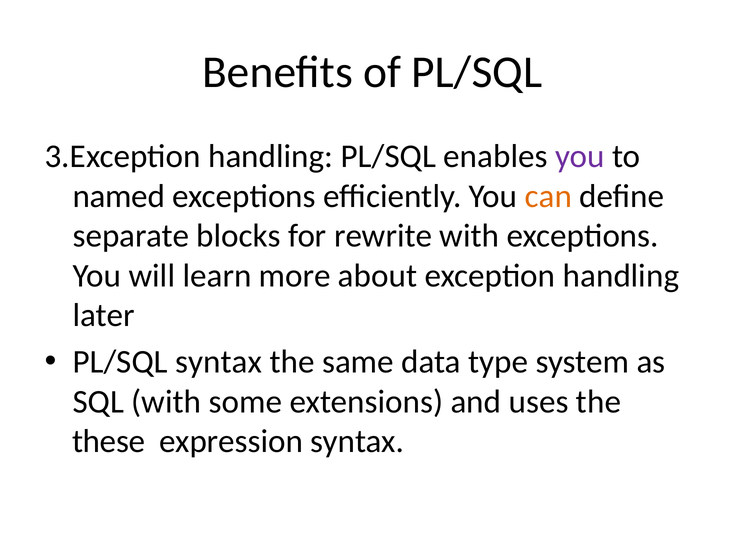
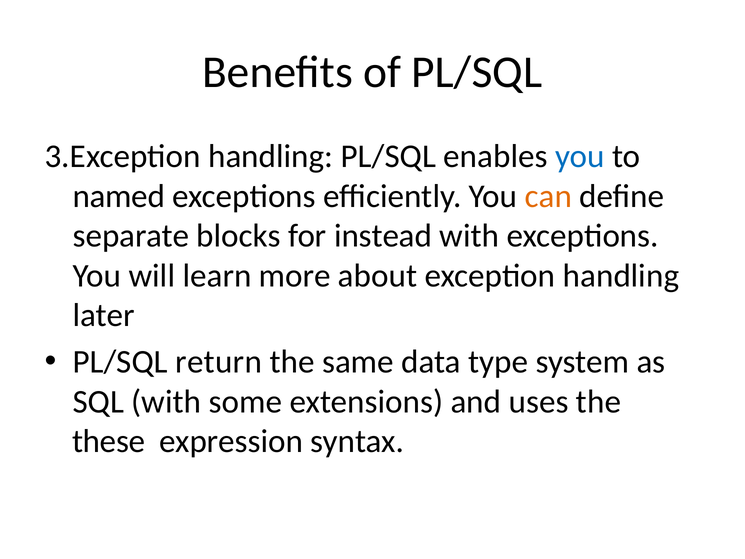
you colour: purple -> blue (580, 156)
rewrite: rewrite -> instead (383, 236)
PL/SQL syntax: syntax -> return (219, 362)
